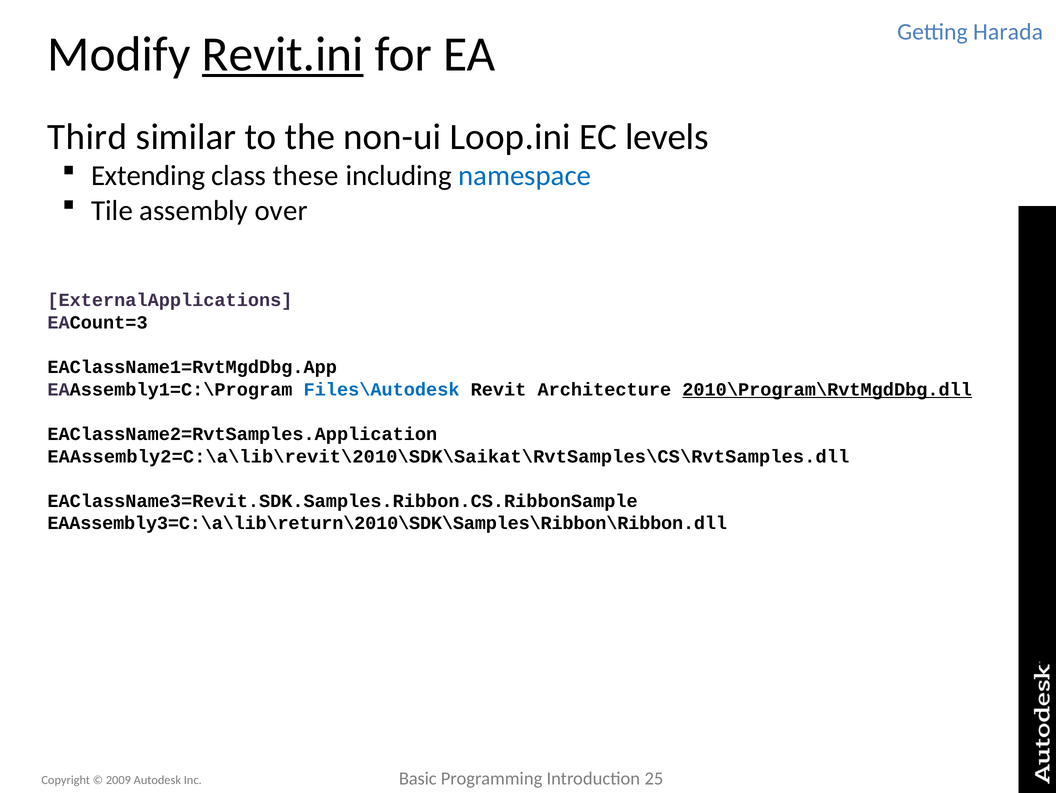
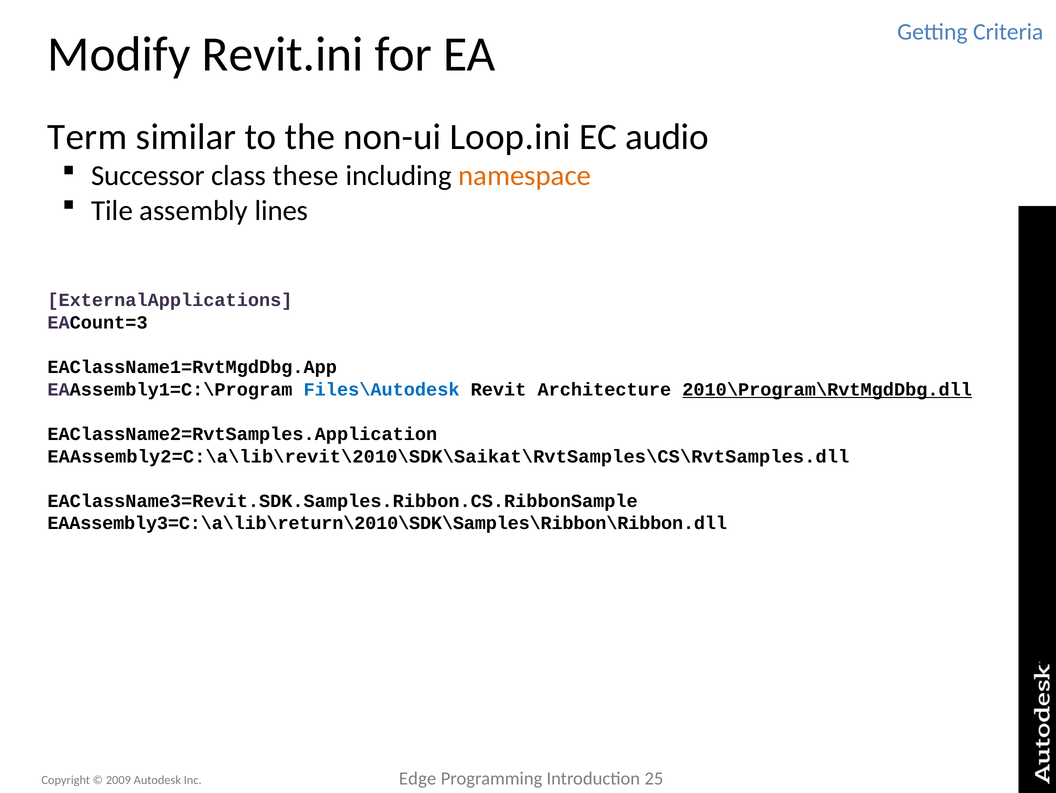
Harada: Harada -> Criteria (1008, 32)
Revit.ini underline: present -> none (283, 54)
Third: Third -> Term (87, 137)
levels: levels -> audio (667, 137)
Extending: Extending -> Successor (148, 176)
namespace colour: blue -> orange (525, 176)
over: over -> lines (281, 210)
Basic: Basic -> Edge (418, 778)
